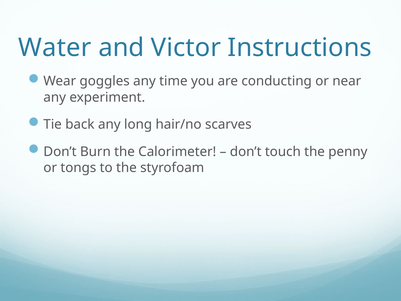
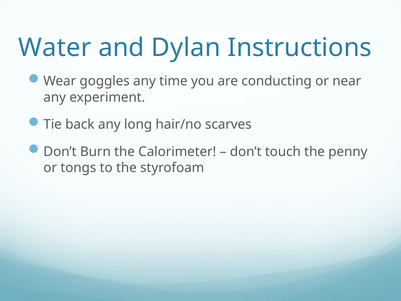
Victor: Victor -> Dylan (186, 48)
